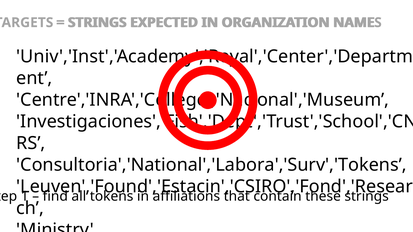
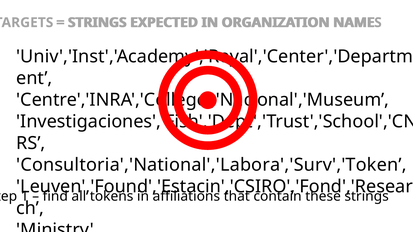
Consultoria','National','Labora','Surv','Tokens: Consultoria','National','Labora','Surv','Tokens -> Consultoria','National','Labora','Surv','Token (211, 165)
